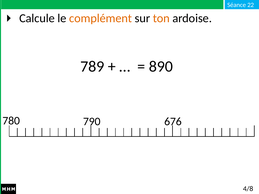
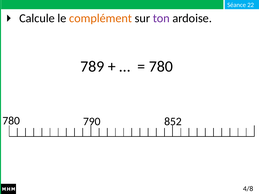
ton colour: orange -> purple (161, 18)
890: 890 -> 780 (161, 67)
676: 676 -> 852 (173, 122)
